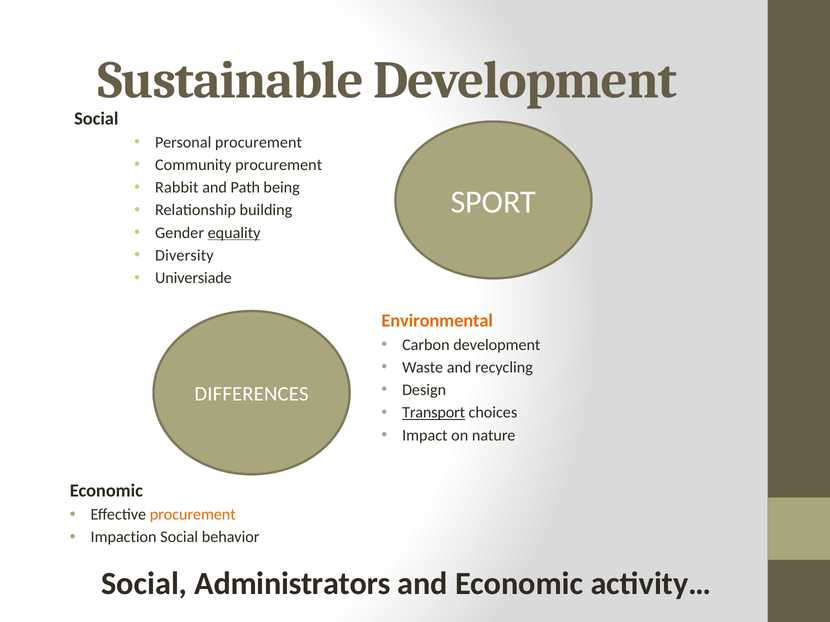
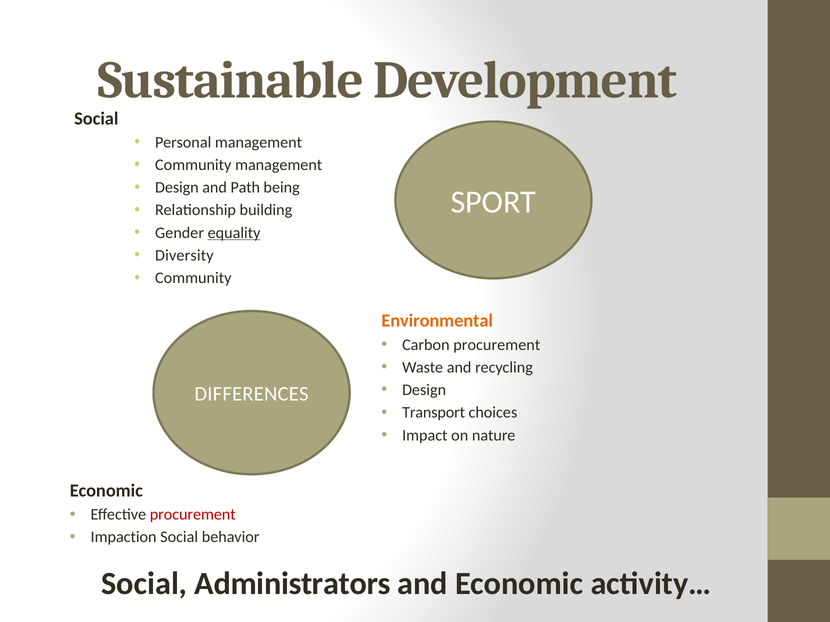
Personal procurement: procurement -> management (259, 142)
Community procurement: procurement -> management (279, 165)
Rabbit: Rabbit -> Design (177, 188)
Universiade: Universiade -> Community (193, 278)
Carbon development: development -> procurement (497, 345)
Transport underline: present -> none (434, 413)
procurement colour: orange -> red (193, 515)
